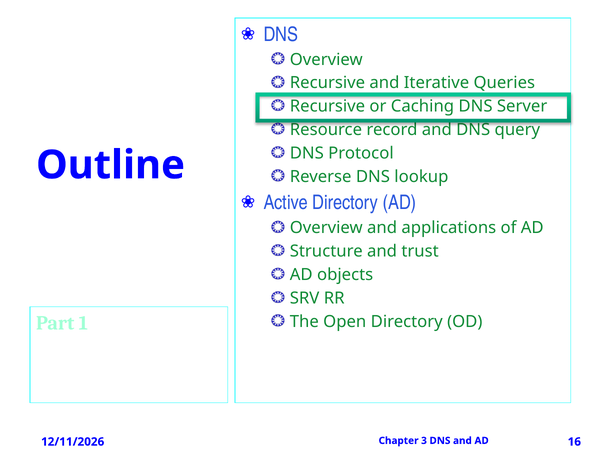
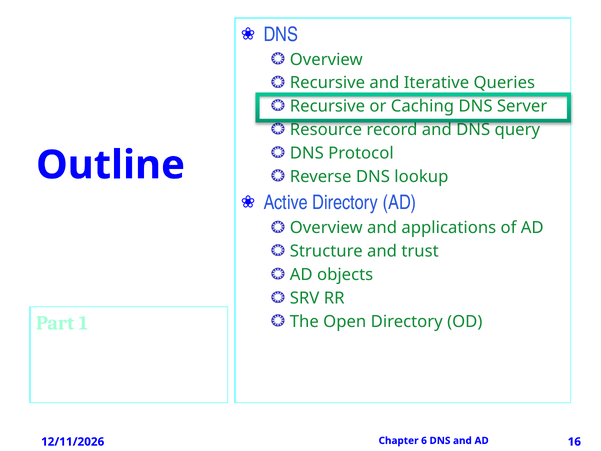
3: 3 -> 6 (424, 440)
